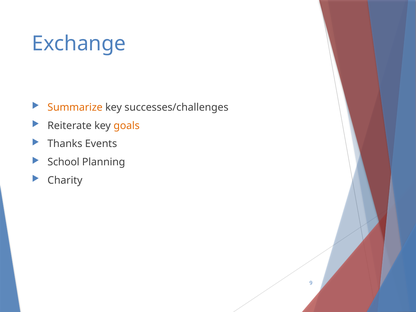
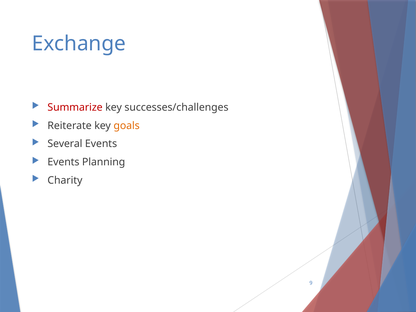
Summarize colour: orange -> red (75, 107)
Thanks: Thanks -> Several (65, 144)
School: School -> Events (63, 162)
